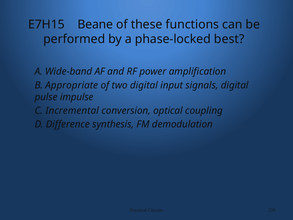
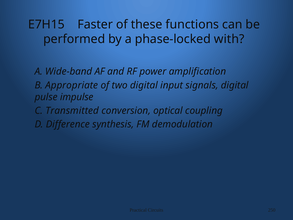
Beane: Beane -> Faster (95, 24)
best: best -> with (229, 39)
Incremental: Incremental -> Transmitted (72, 111)
